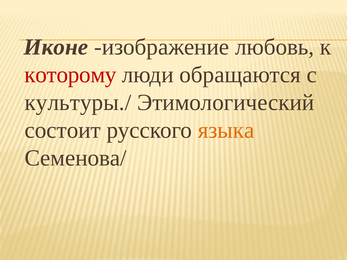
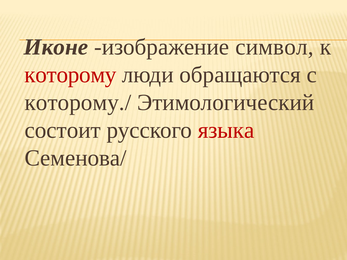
любовь: любовь -> символ (274, 47)
культуры./: культуры./ -> которому./ (78, 103)
языка colour: orange -> red (226, 130)
